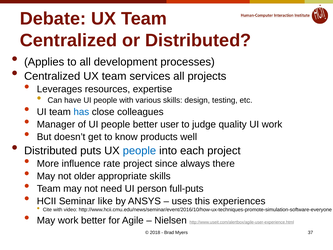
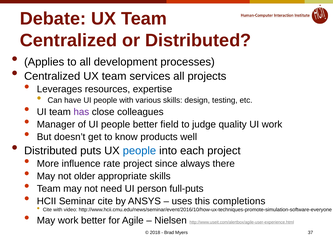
has colour: blue -> purple (81, 112)
user: user -> field (170, 124)
Seminar like: like -> cite (105, 201)
experiences: experiences -> completions (239, 201)
